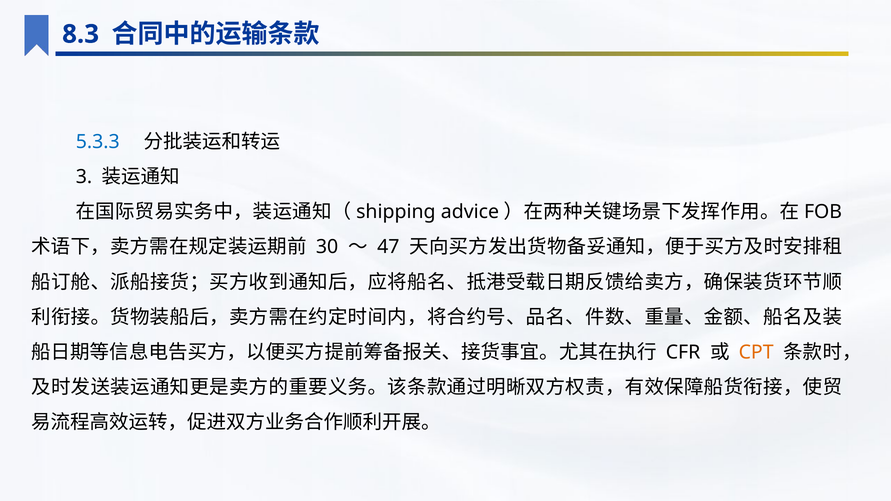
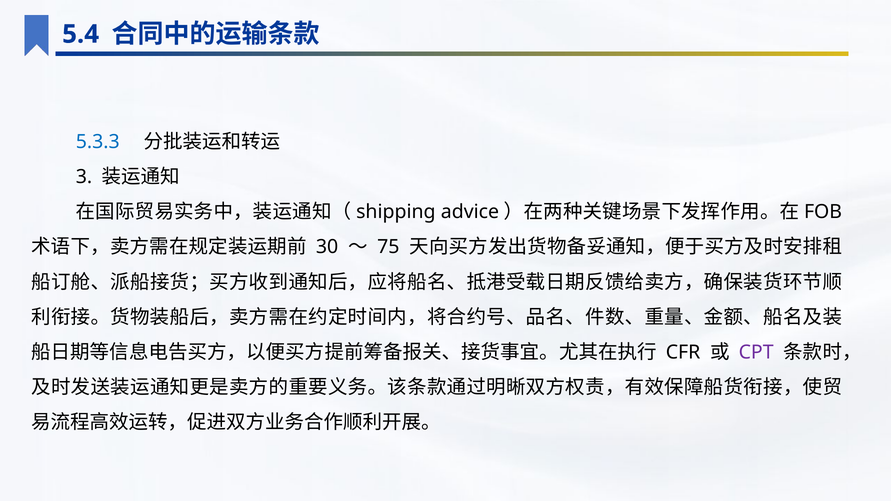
8.3: 8.3 -> 5.4 (81, 34)
47: 47 -> 75 (388, 247)
CPT colour: orange -> purple (756, 352)
